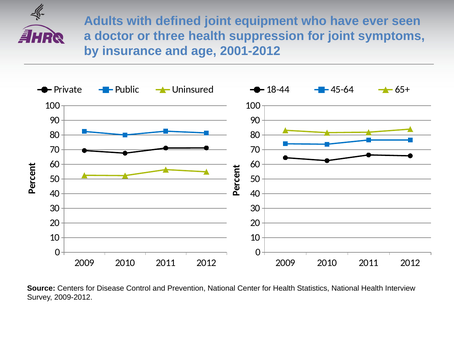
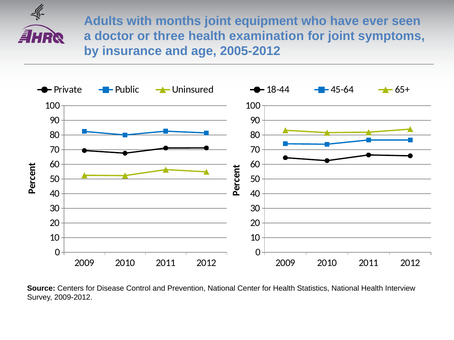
defined: defined -> months (178, 21)
suppression: suppression -> examination (267, 36)
2001-2012: 2001-2012 -> 2005-2012 (250, 51)
